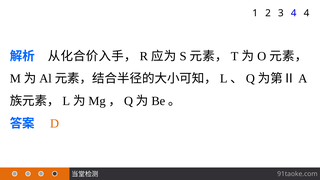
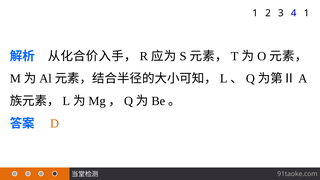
4 4: 4 -> 1 (307, 13)
